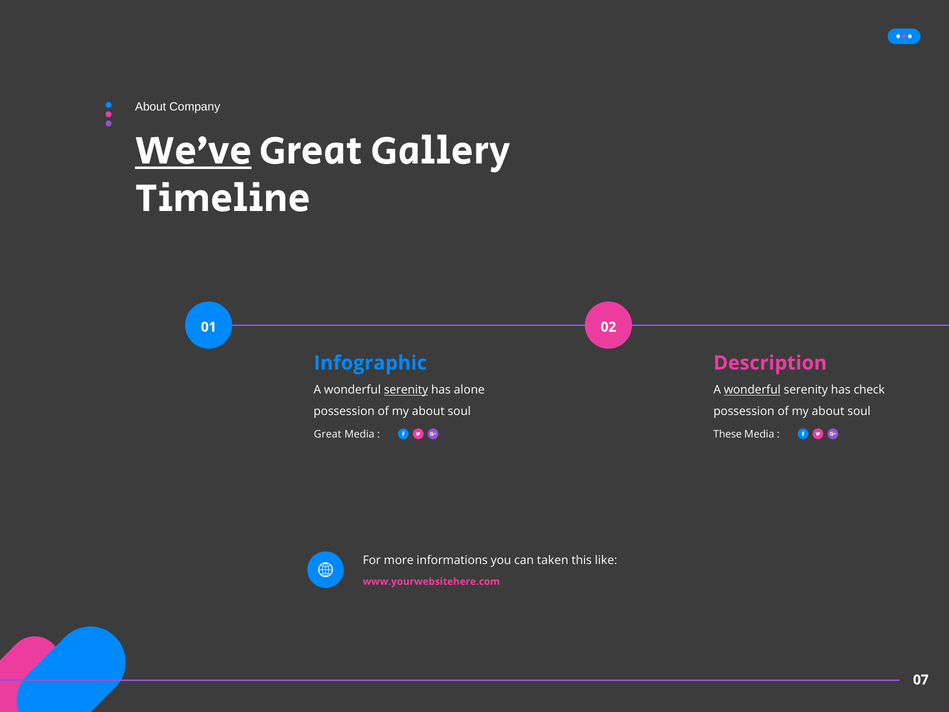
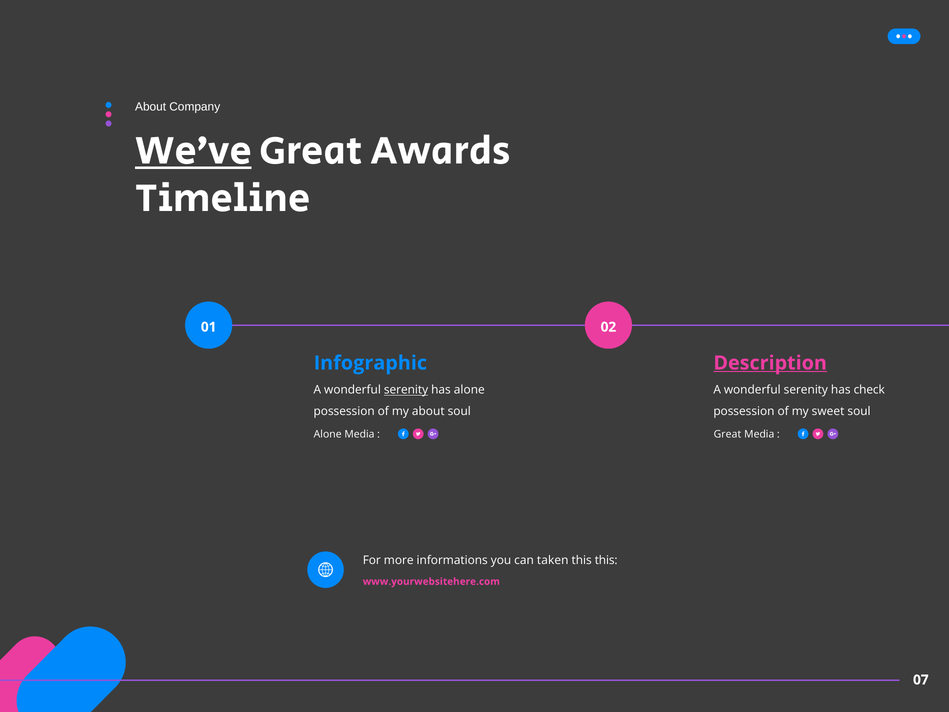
Gallery: Gallery -> Awards (441, 151)
Description underline: none -> present (770, 363)
wonderful underline: present -> none (752, 390)
about: about -> sweet (828, 411)
Great: Great -> Alone (328, 434)
These: These -> Great (727, 434)
this like: like -> this (606, 560)
